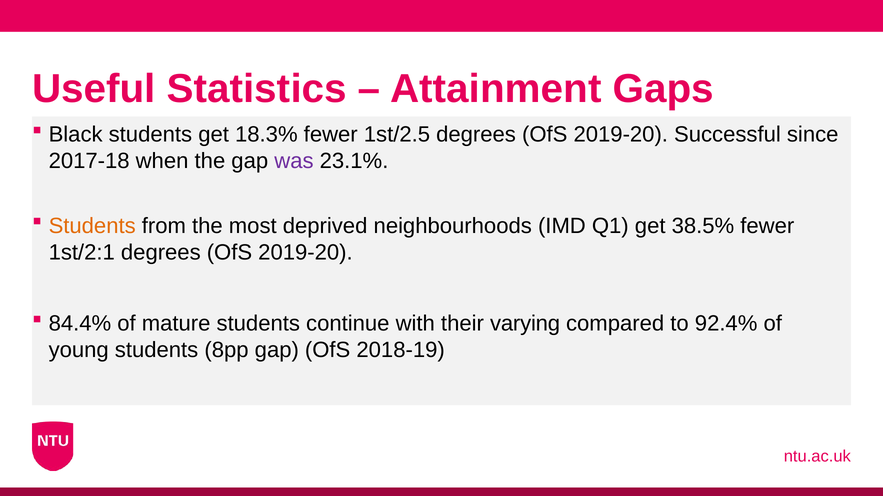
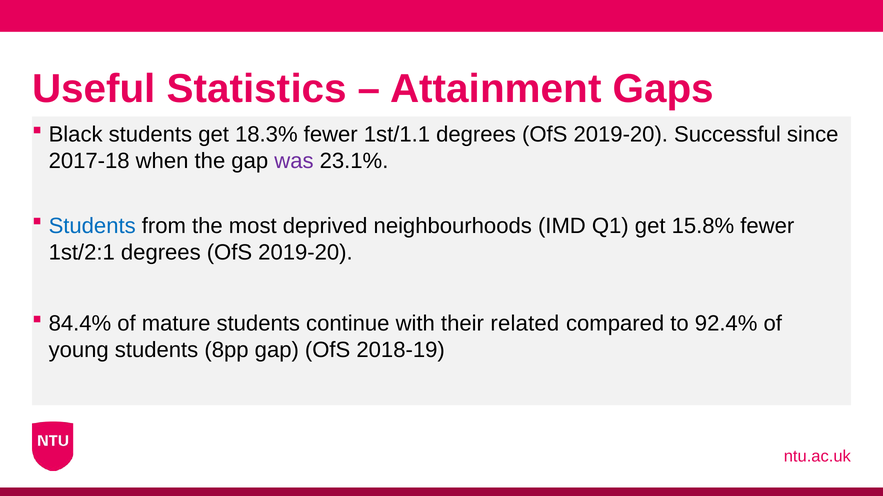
1st/2.5: 1st/2.5 -> 1st/1.1 (397, 135)
Students colour: orange -> blue (92, 226)
38.5%: 38.5% -> 15.8% (703, 226)
varying: varying -> related (525, 324)
